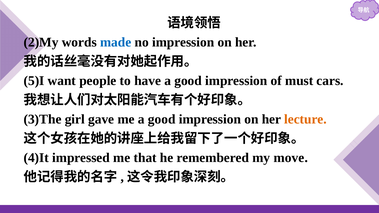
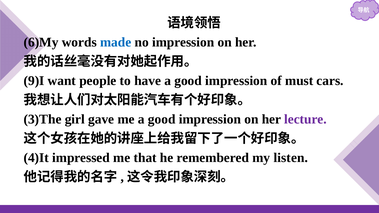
2)My: 2)My -> 6)My (41, 42)
5)I: 5)I -> 9)I (34, 81)
lecture colour: orange -> purple (305, 119)
move: move -> listen (291, 158)
